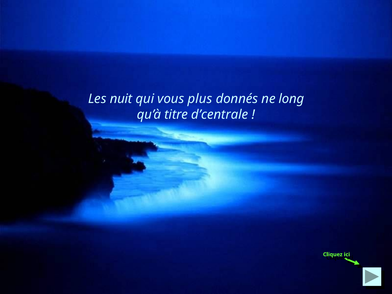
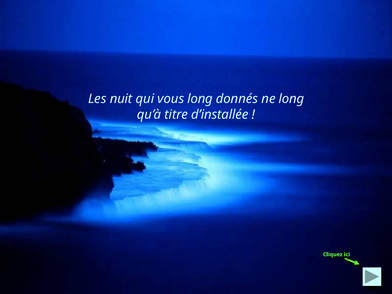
vous plus: plus -> long (200, 99)
d’centrale: d’centrale -> d’installée (220, 115)
